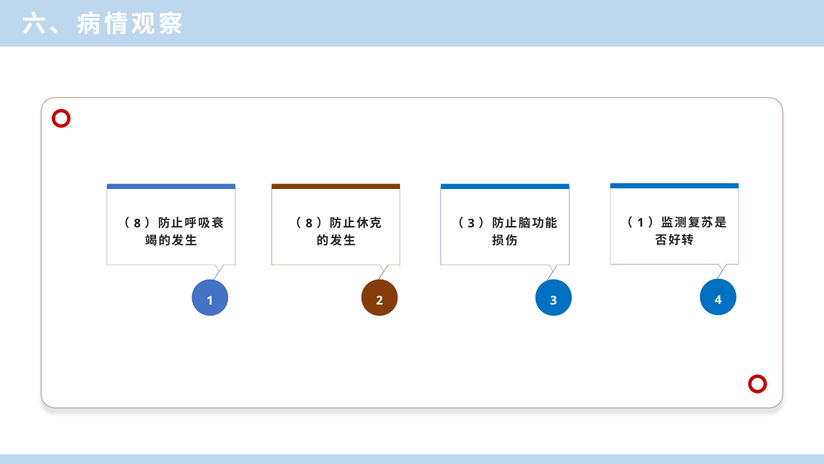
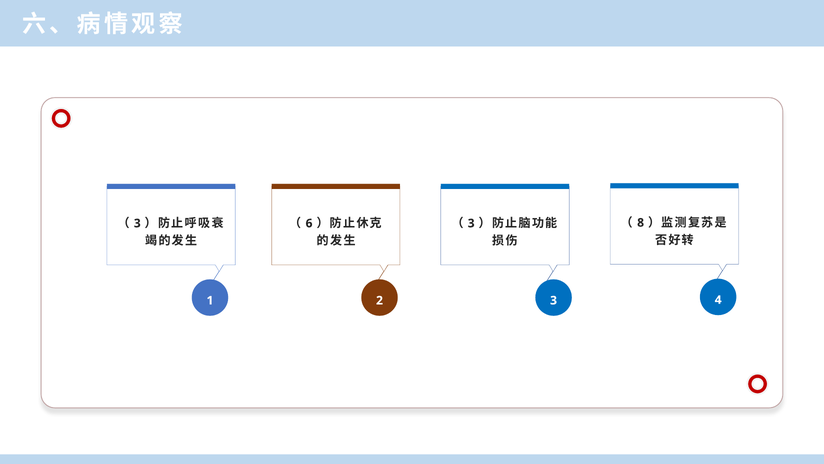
1: 1 -> 8 (641, 222)
8: 8 -> 3 (137, 223)
8: 8 -> 6 (309, 223)
